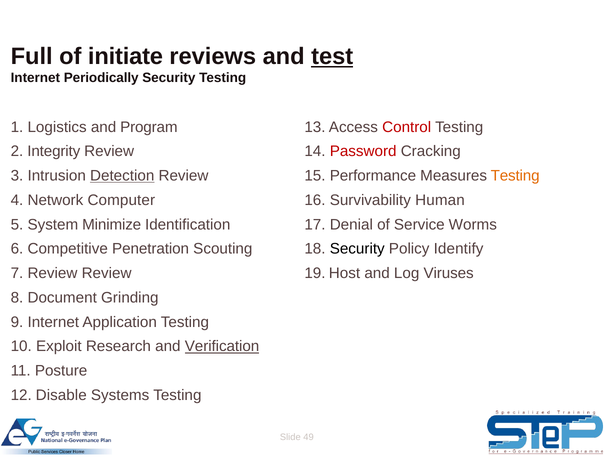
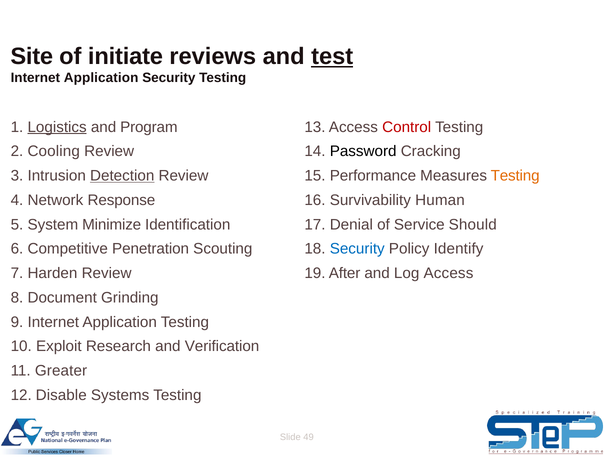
Full: Full -> Site (32, 56)
Periodically: Periodically -> Application (101, 78)
Logistics underline: none -> present (57, 127)
Integrity: Integrity -> Cooling (54, 151)
Password colour: red -> black (363, 151)
Computer: Computer -> Response (121, 200)
Worms: Worms -> Should (473, 224)
Security colour: black -> blue (357, 249)
7 Review: Review -> Harden (52, 273)
Host: Host -> After (345, 273)
Log Viruses: Viruses -> Access (448, 273)
Verification underline: present -> none (222, 346)
Posture: Posture -> Greater (61, 371)
